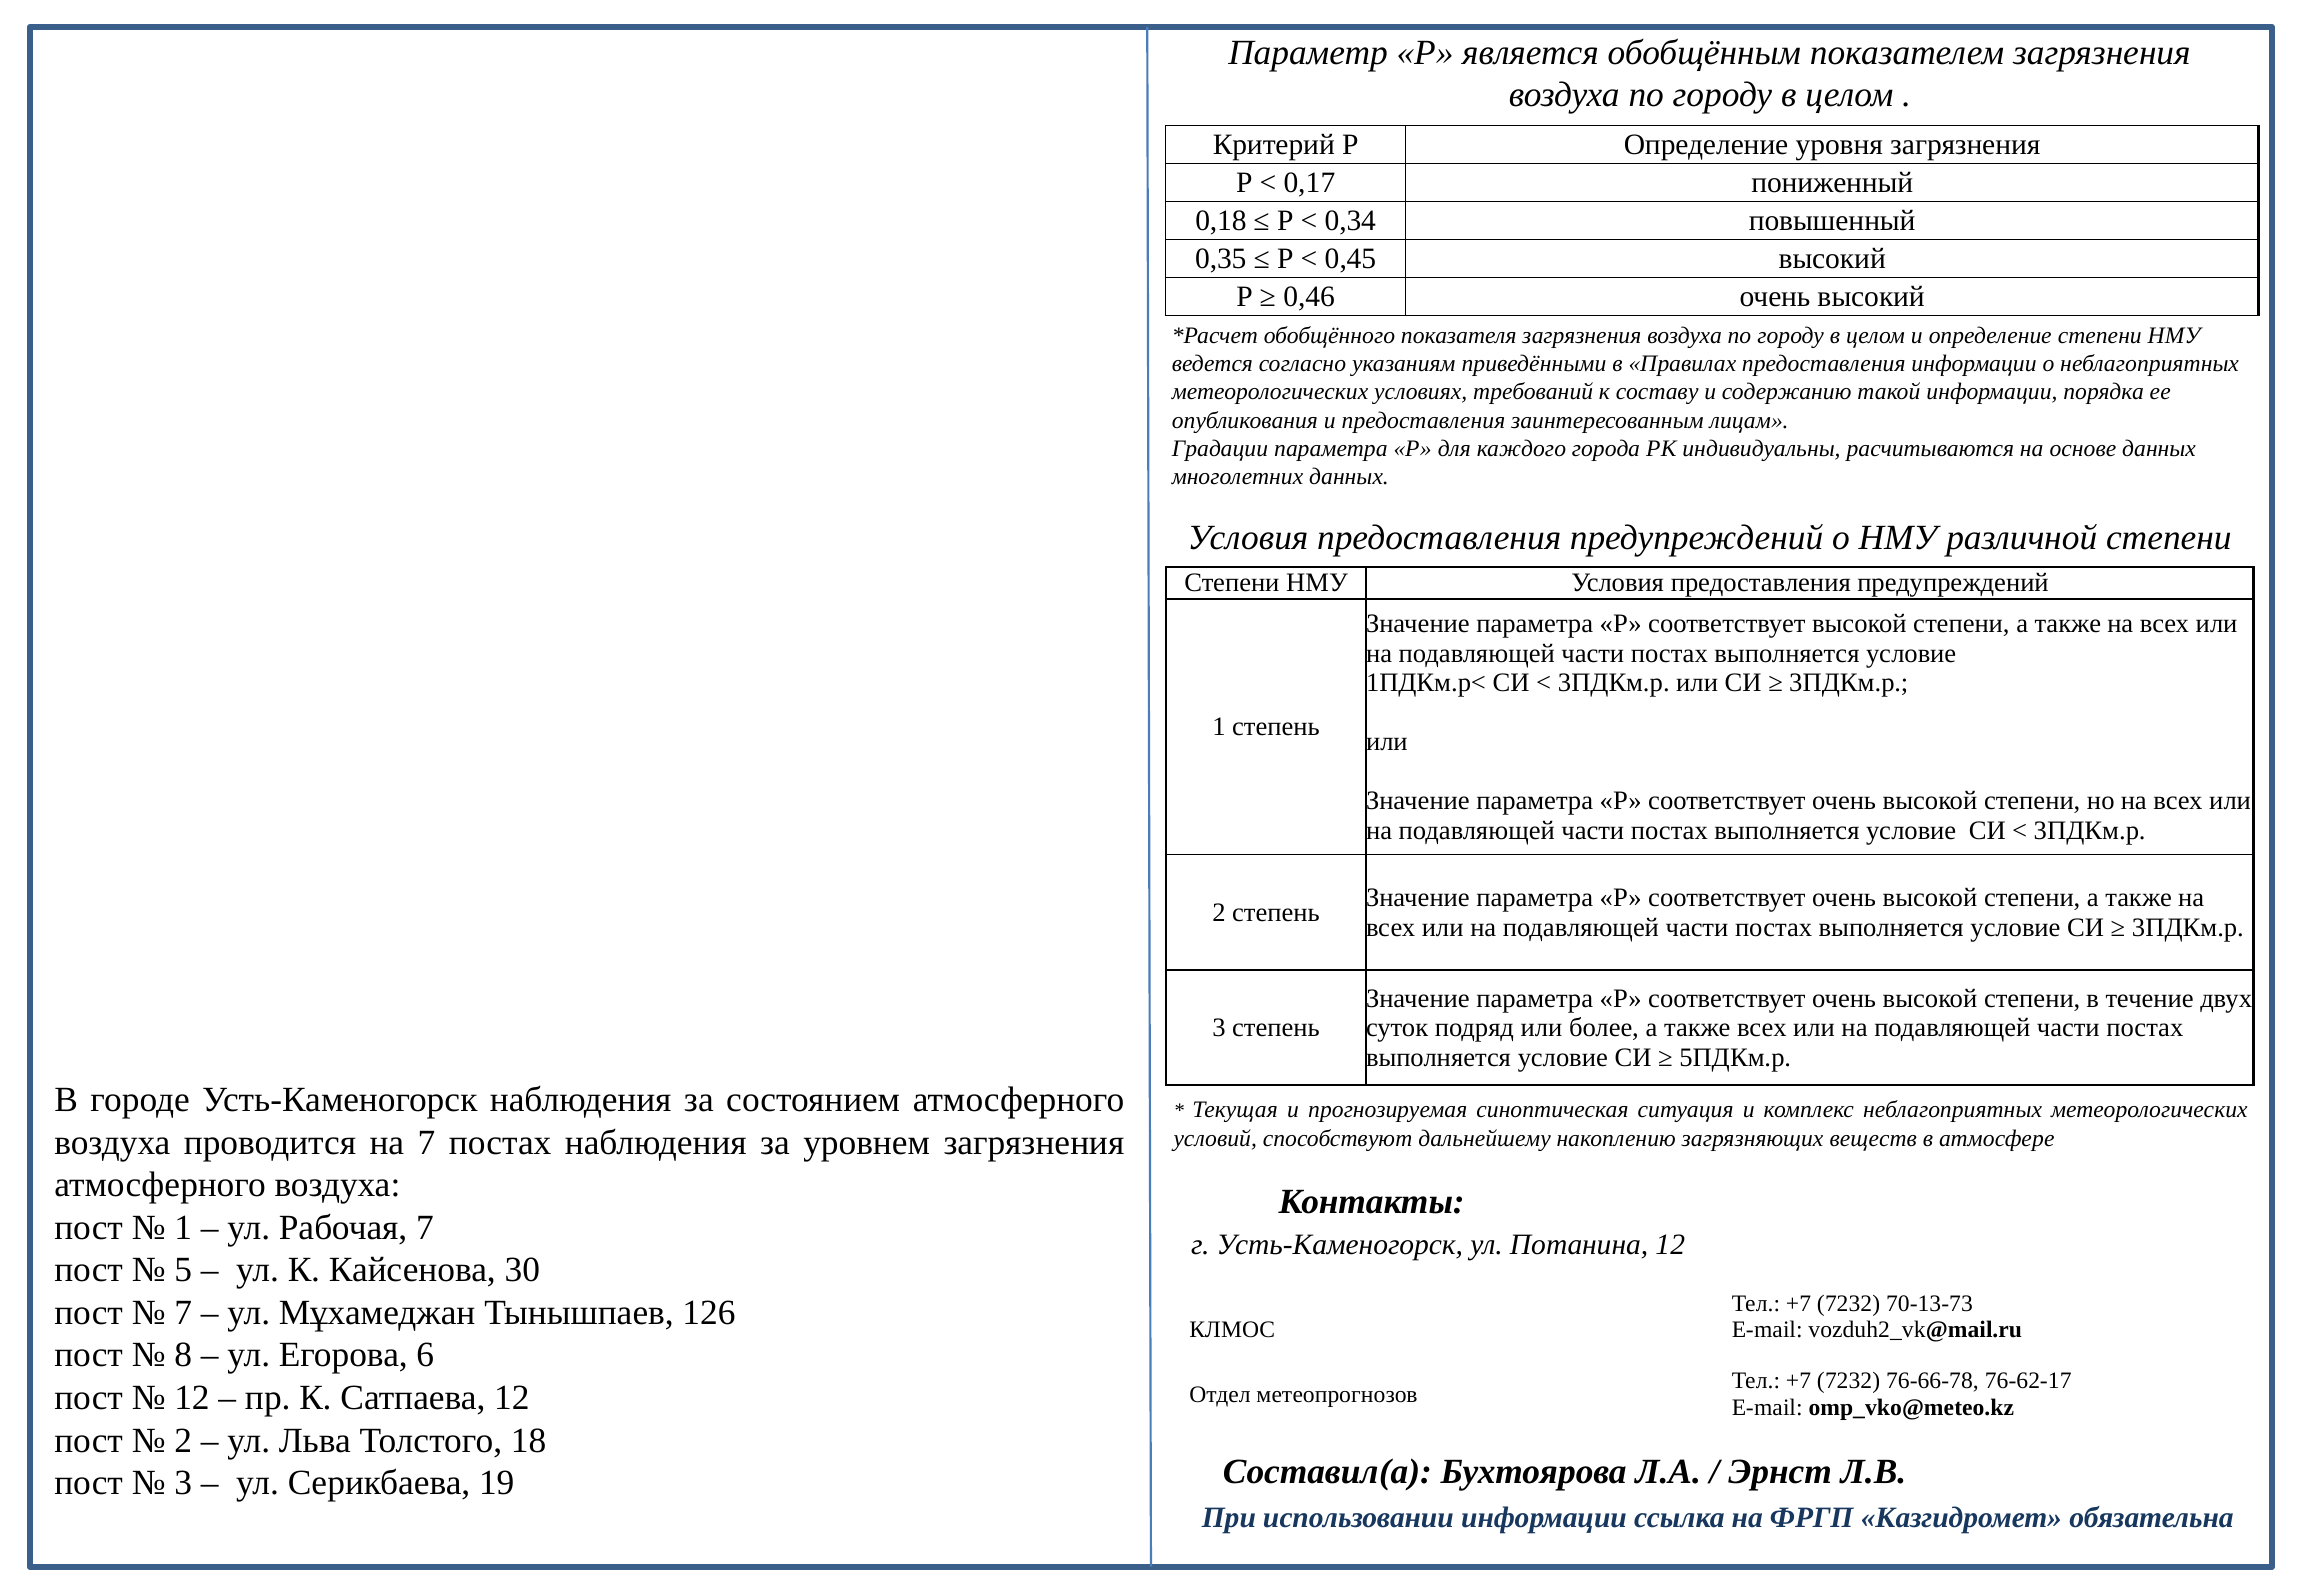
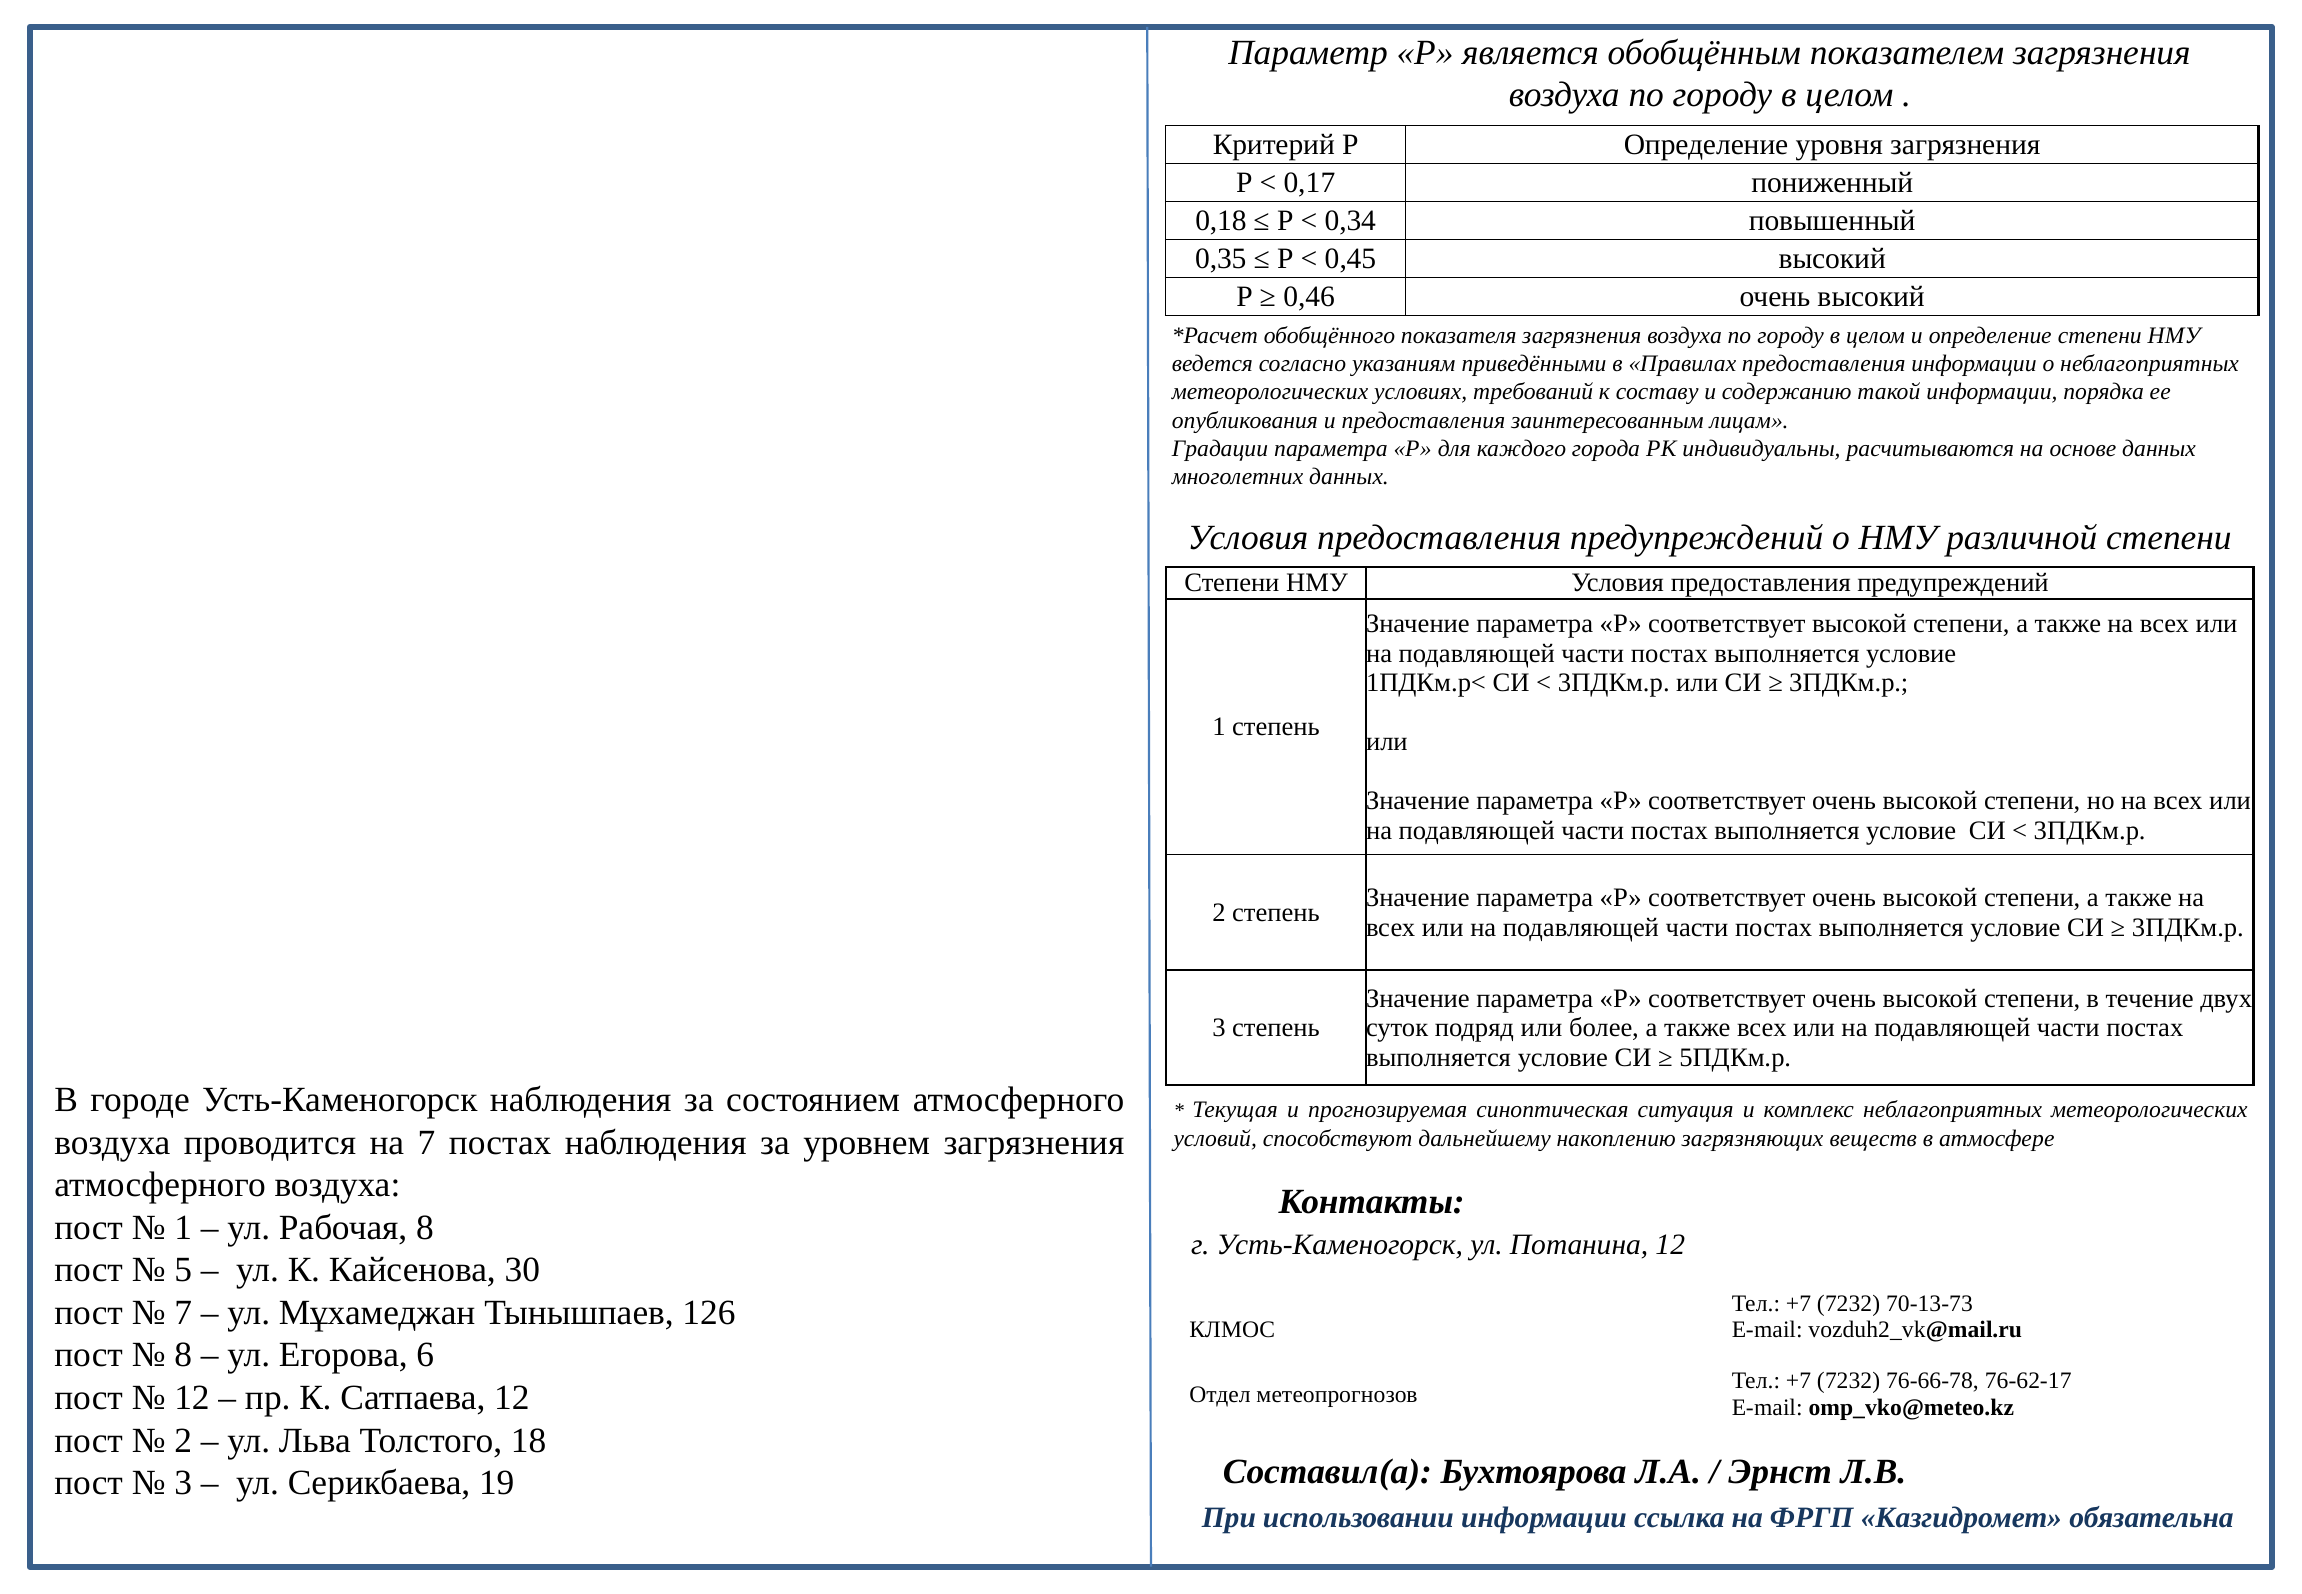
Рабочая 7: 7 -> 8 (425, 1228)
